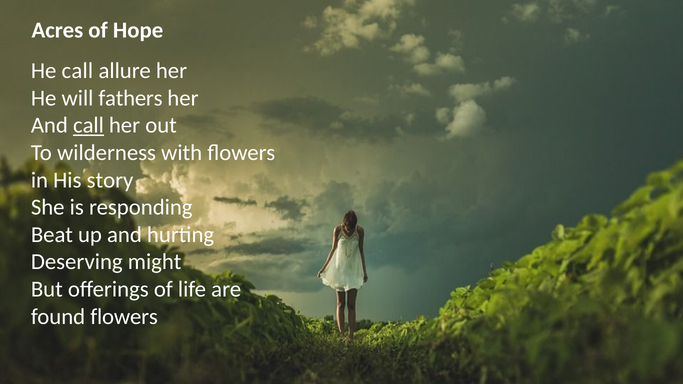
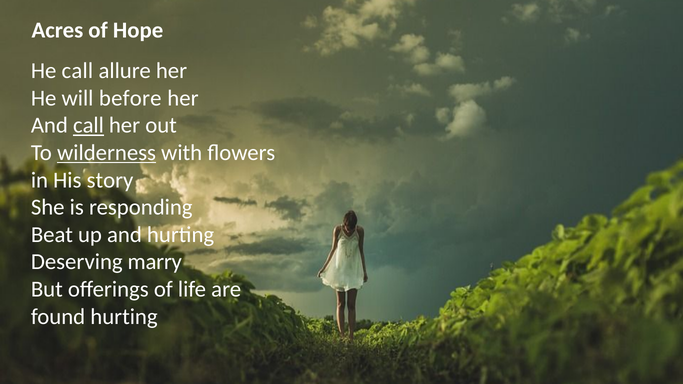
fathers: fathers -> before (130, 98)
wilderness underline: none -> present (107, 153)
might: might -> marry (155, 262)
found flowers: flowers -> hurting (124, 317)
